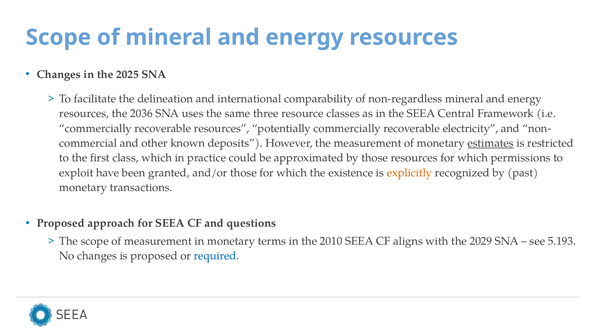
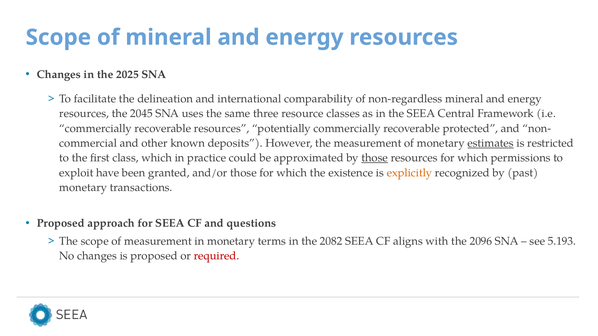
2036: 2036 -> 2045 (142, 114)
electricity: electricity -> protected (470, 128)
those underline: none -> present (375, 158)
2010: 2010 -> 2082 (331, 241)
2029: 2029 -> 2096 (481, 241)
required colour: blue -> red (216, 256)
